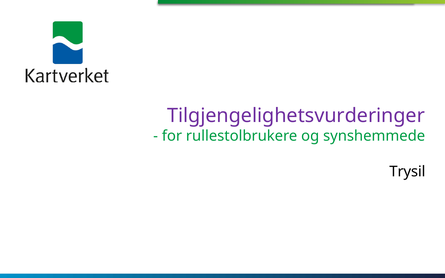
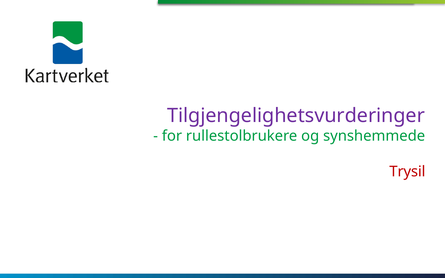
Trysil colour: black -> red (407, 172)
